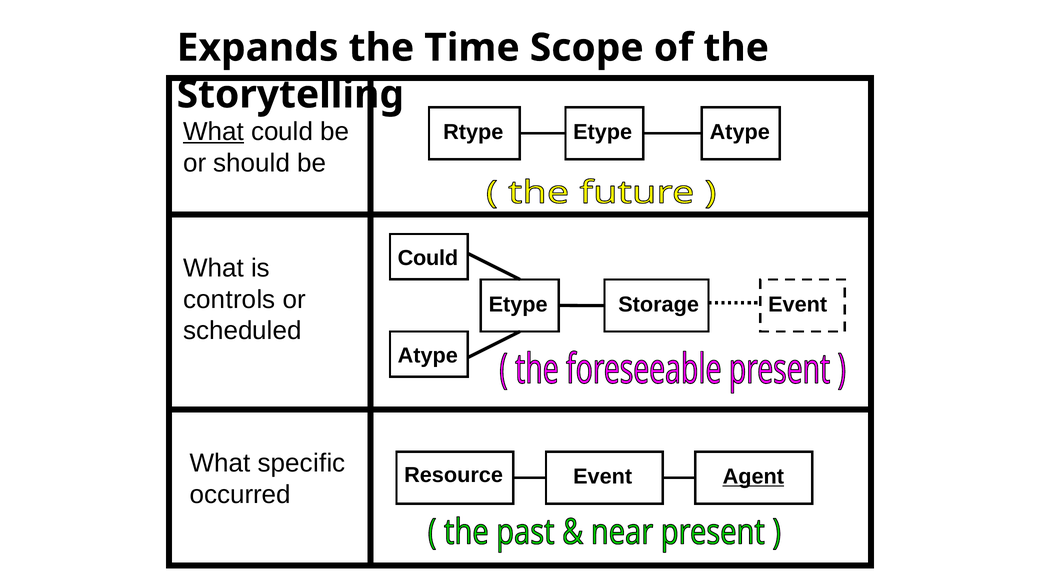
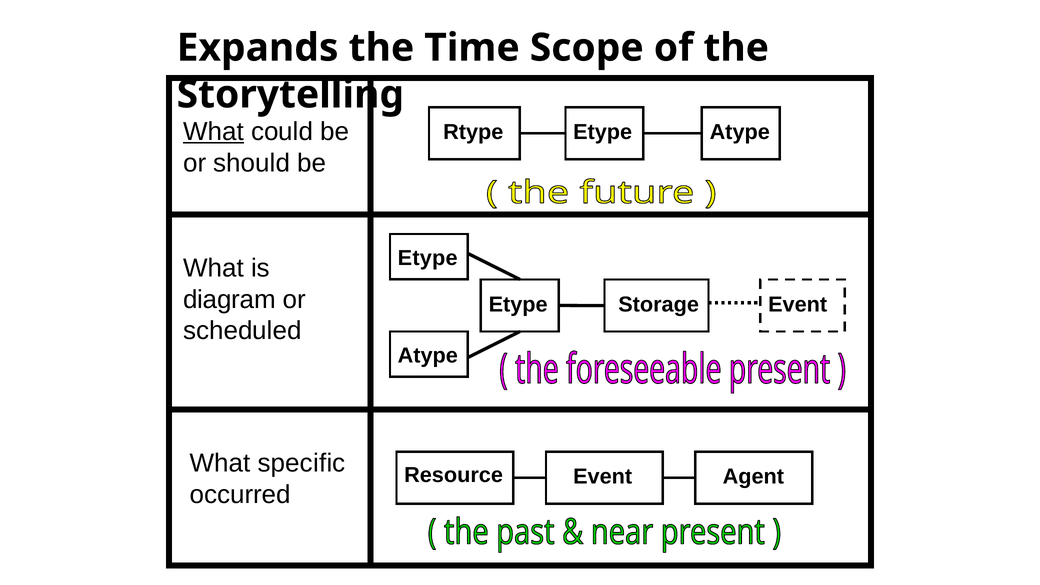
Could: Could -> Etype (428, 258)
controls: controls -> diagram (230, 299)
Agent underline: present -> none (753, 477)
